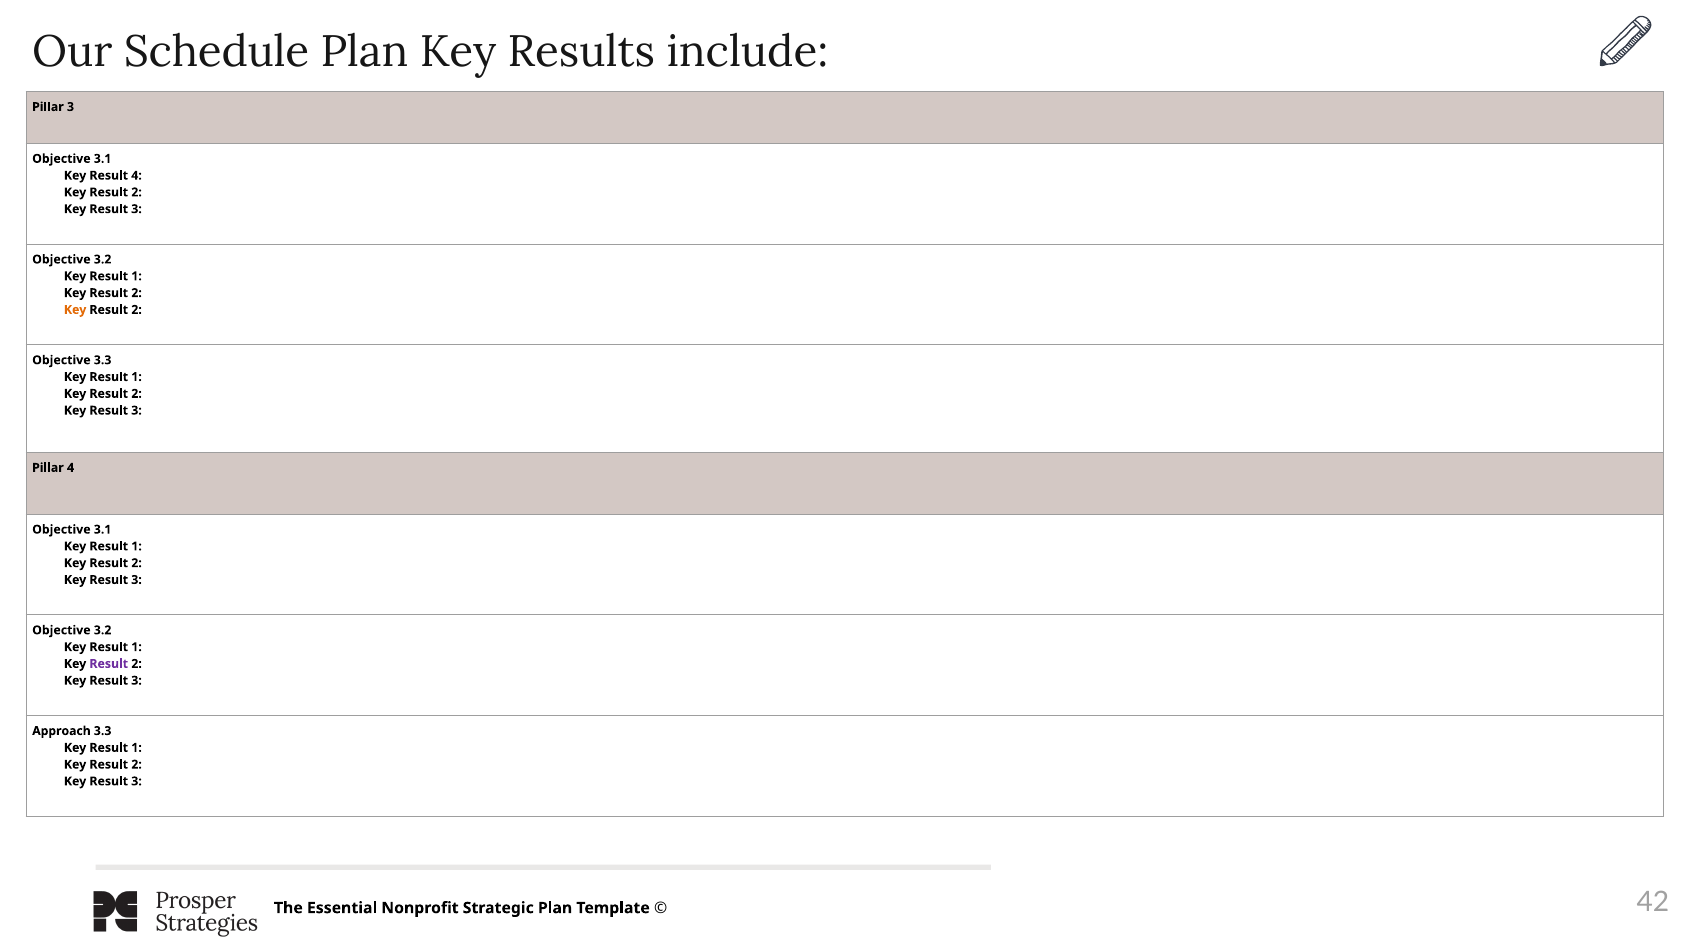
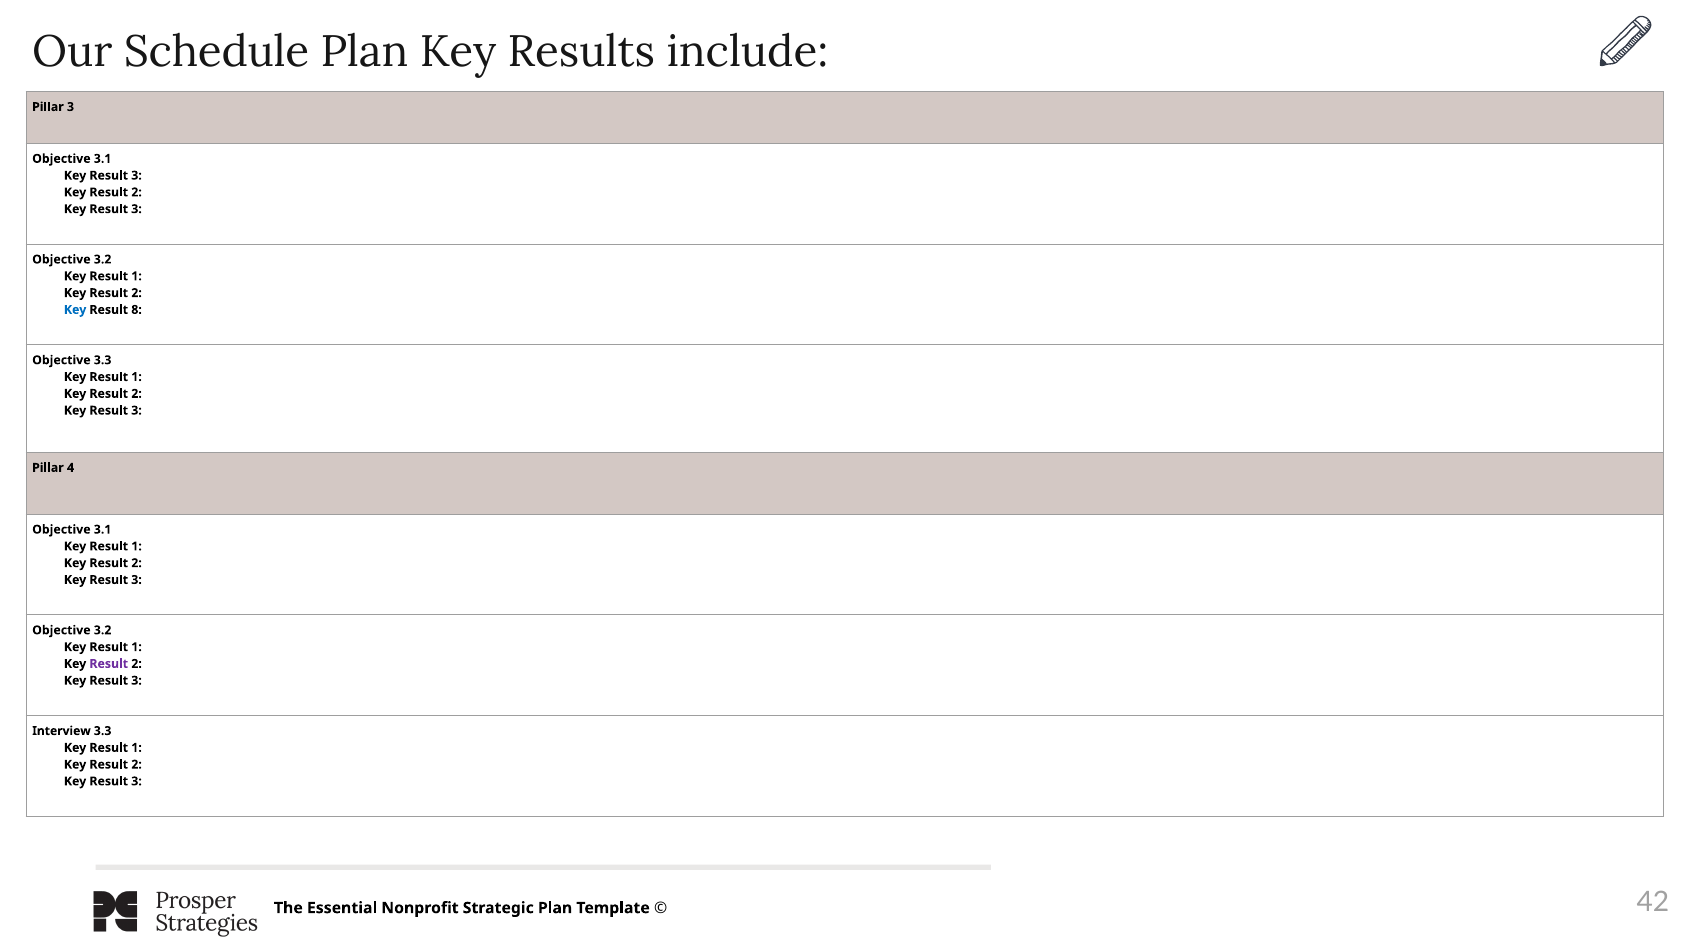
4: 4 -> 3 (137, 176)
Key colour: orange -> blue (75, 310)
2: 2 -> 8 (137, 310)
Approach: Approach -> Interview (61, 731)
